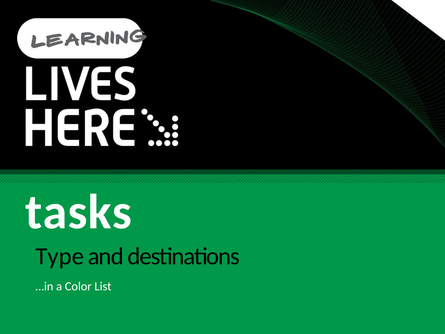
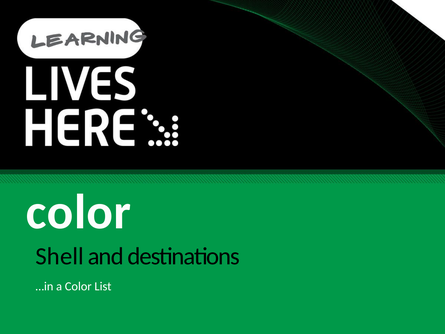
tasks: tasks -> color (79, 212)
Type: Type -> Shell (60, 256)
